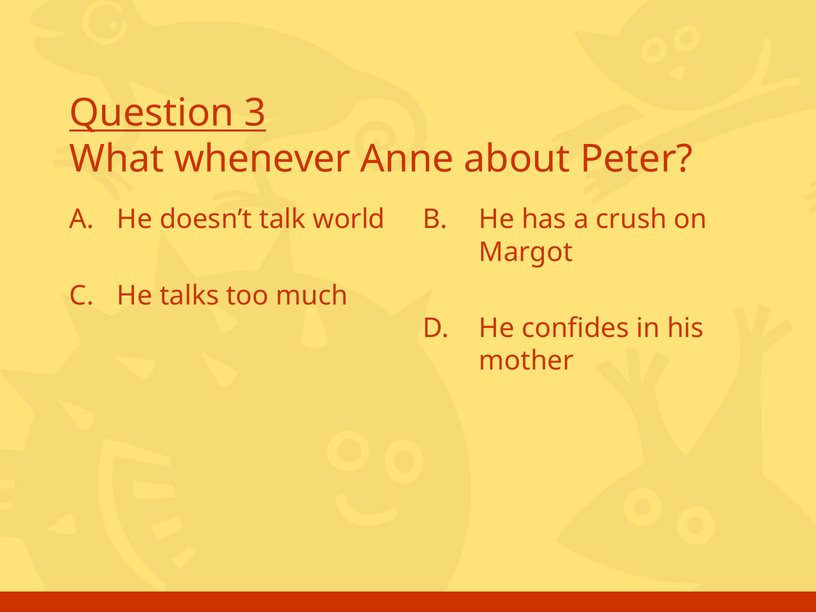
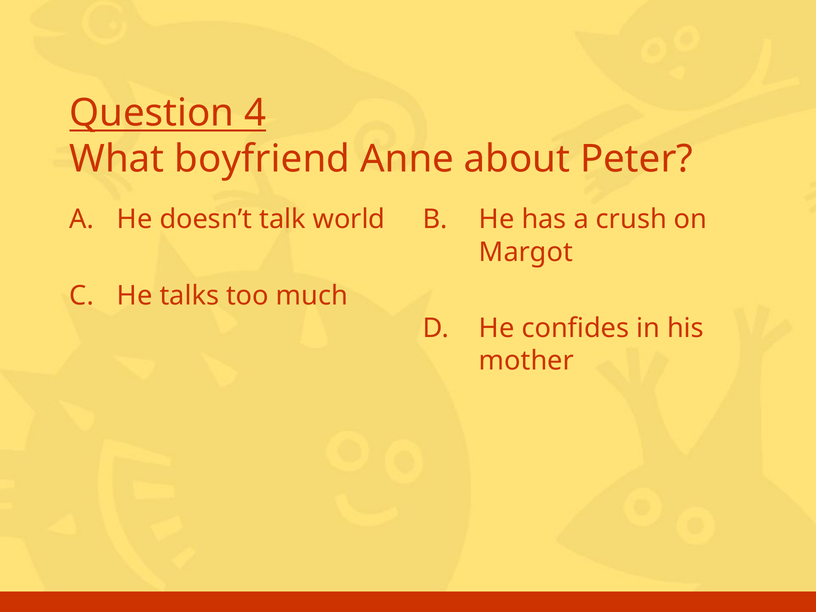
3: 3 -> 4 (255, 113)
whenever: whenever -> boyfriend (262, 159)
